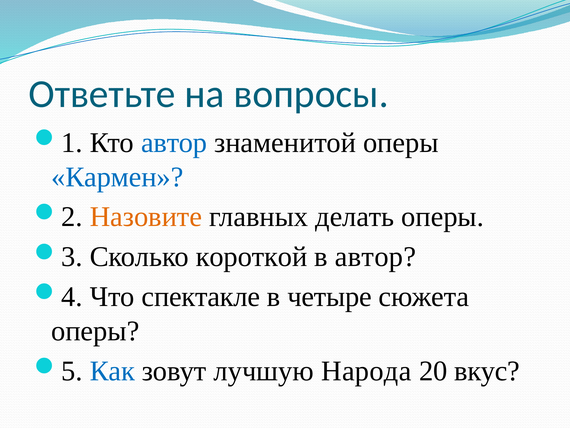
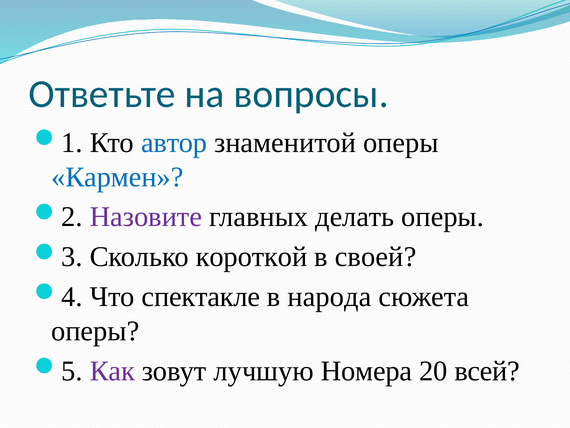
Назовите colour: orange -> purple (146, 217)
в автор: автор -> своей (376, 257)
четыре: четыре -> народа (329, 296)
Как colour: blue -> purple (112, 371)
Народа: Народа -> Номера (367, 371)
вкус: вкус -> всей (487, 371)
